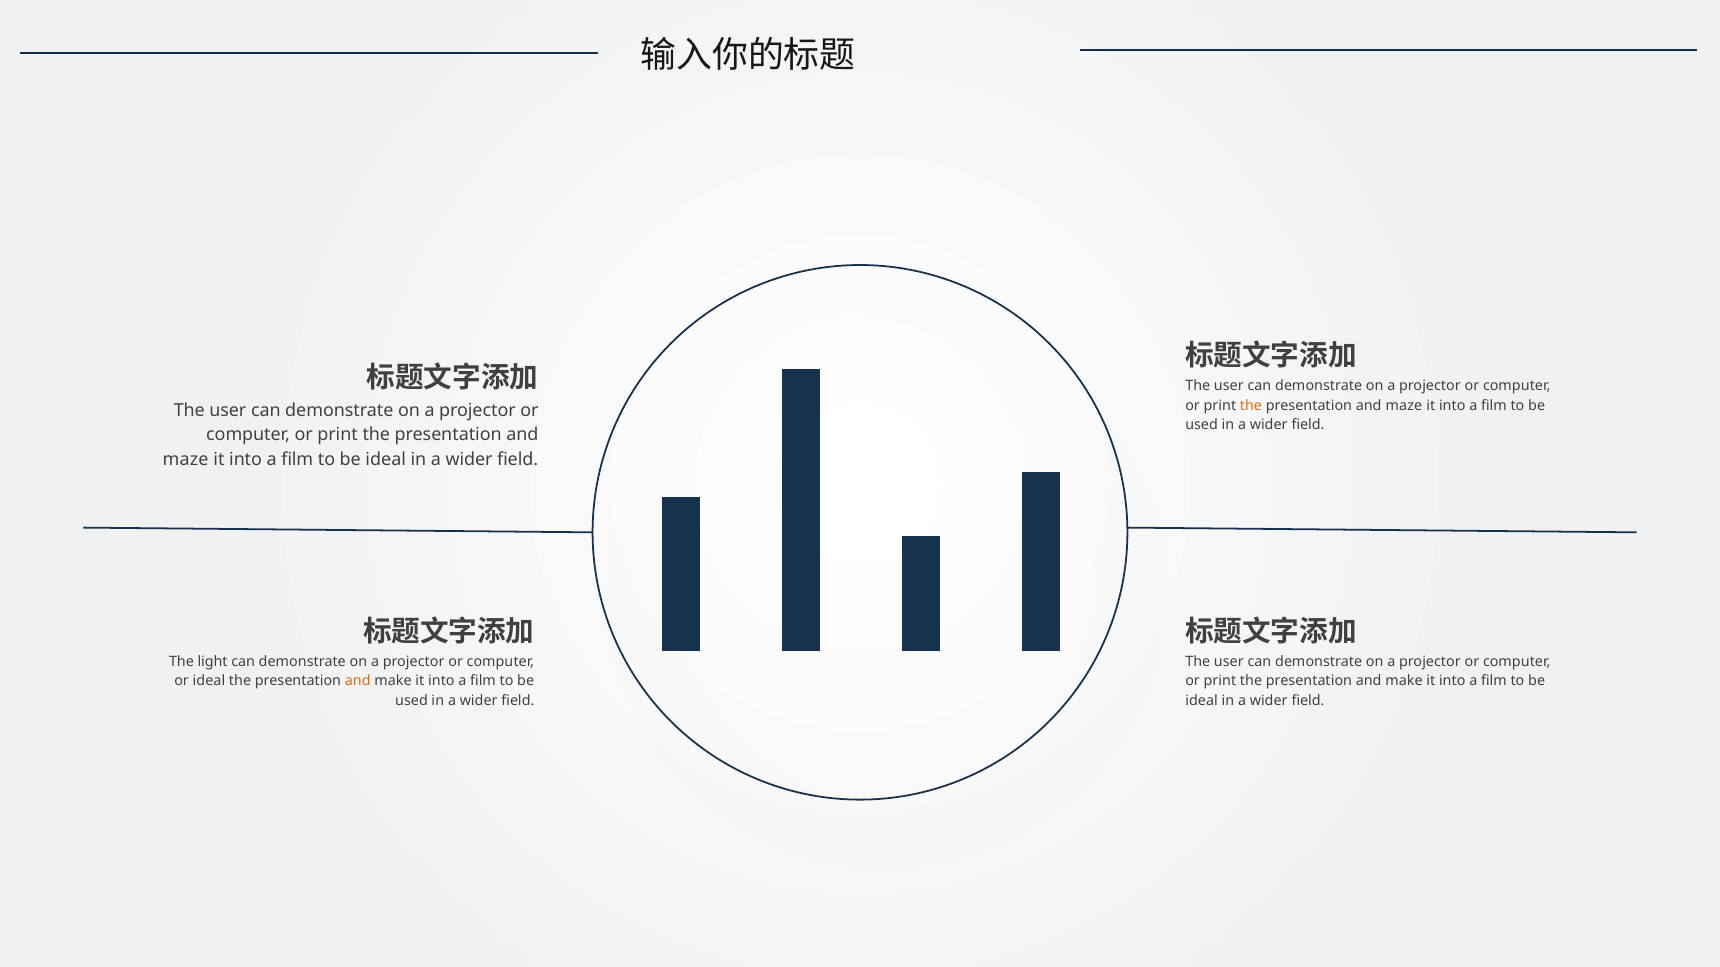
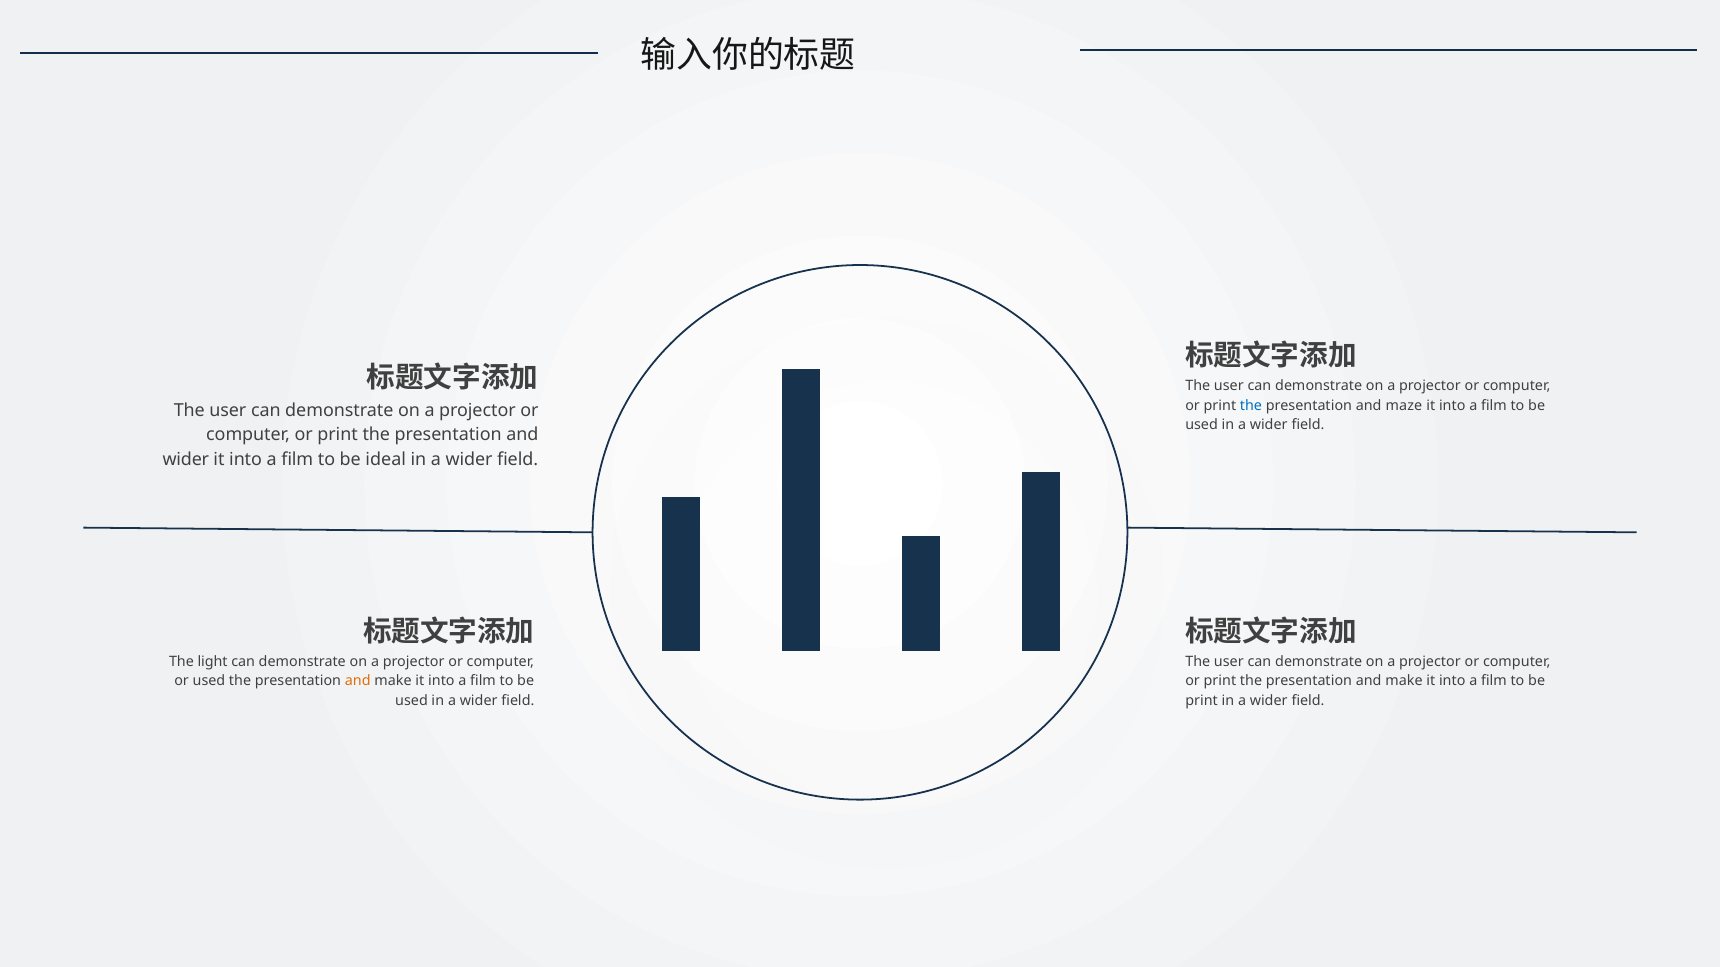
the colour: orange -> blue (1251, 406)
maze: maze -> wider (186, 460)
or ideal: ideal -> used (209, 681)
ideal: ideal -> print (1202, 701)
